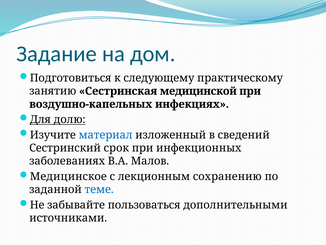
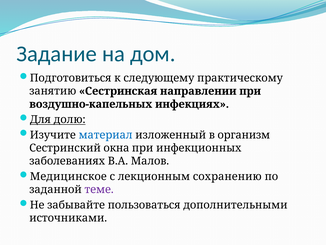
медицинской: медицинской -> направлении (198, 91)
сведений: сведений -> организм (244, 135)
срок: срок -> окна (116, 148)
теме colour: blue -> purple (99, 189)
